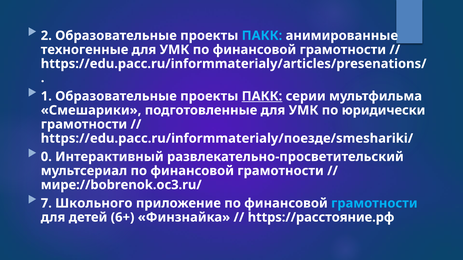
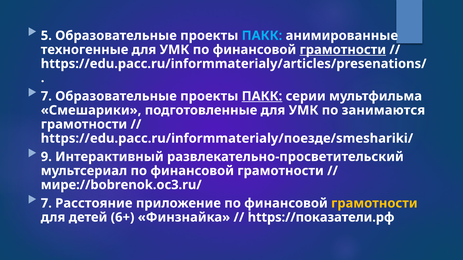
2: 2 -> 5 (46, 36)
грамотности underline: none -> present (343, 50)
1: 1 -> 7 (46, 96)
юридически: юридически -> занимаются (383, 110)
0: 0 -> 9 (46, 157)
Школьного: Школьного -> Расстояние (94, 204)
грамотности colour: light blue -> yellow (374, 204)
https://расстояние.рф: https://расстояние.рф -> https://показатели.рф (321, 218)
